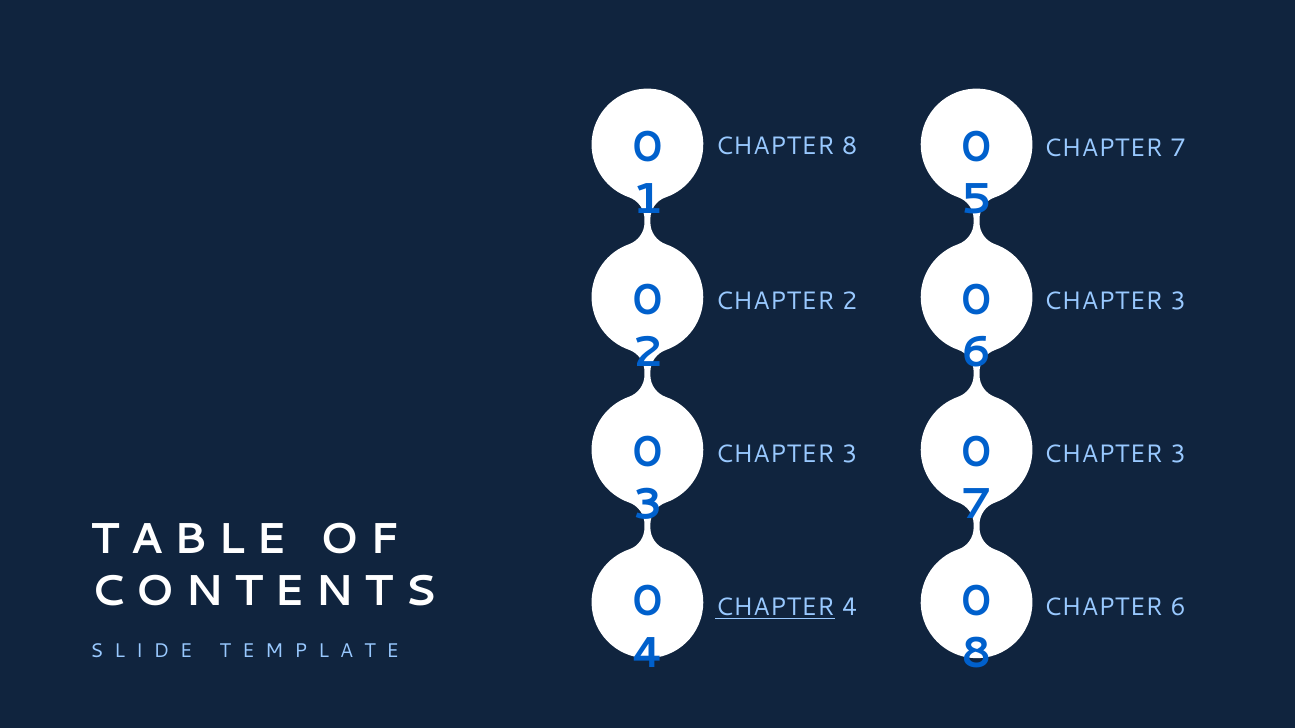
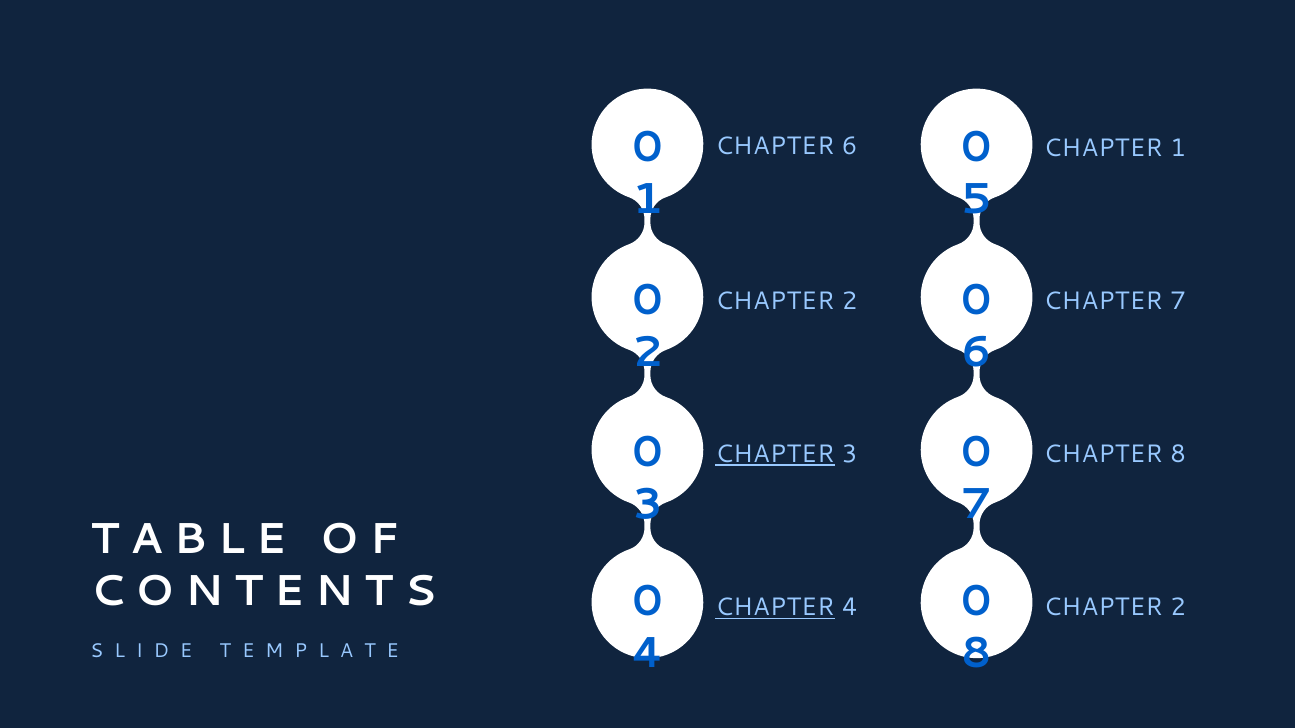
CHAPTER 8: 8 -> 6 (850, 146)
CHAPTER 7: 7 -> 1 (1178, 148)
3: 3 -> 7 (1178, 302)
CHAPTER underline: none -> present (775, 455)
3: 3 -> 8 (1178, 455)
6: 6 -> 2 (1178, 608)
